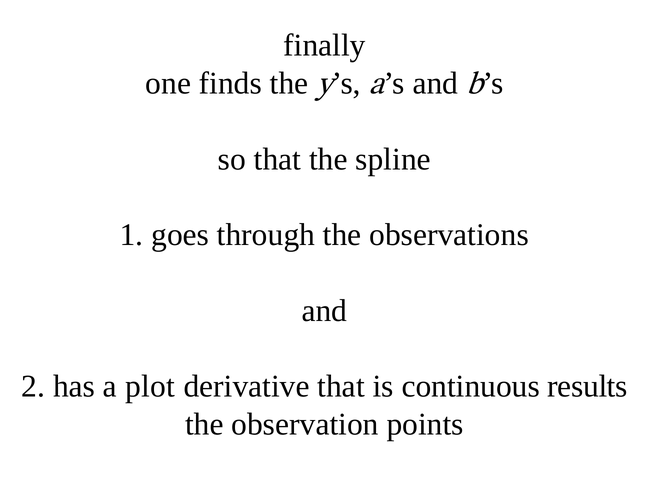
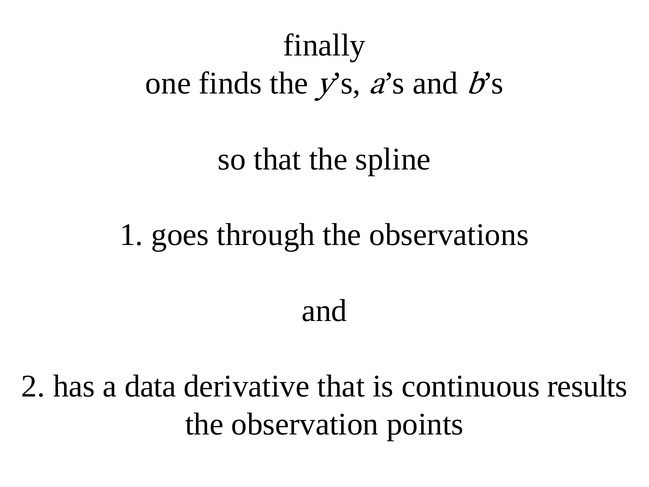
plot: plot -> data (150, 386)
